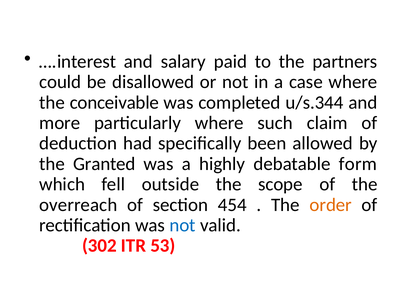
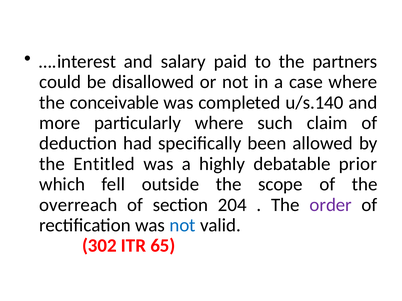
u/s.344: u/s.344 -> u/s.140 (314, 103)
Granted: Granted -> Entitled (104, 164)
form: form -> prior (358, 164)
454: 454 -> 204 (232, 205)
order colour: orange -> purple (331, 205)
53: 53 -> 65 (163, 246)
